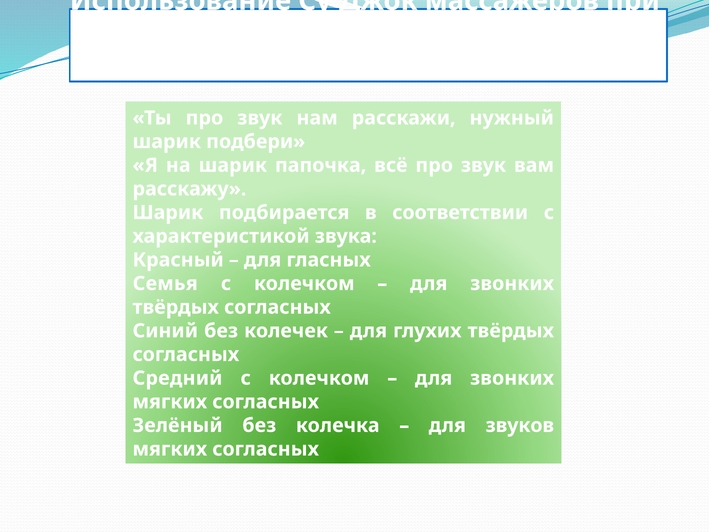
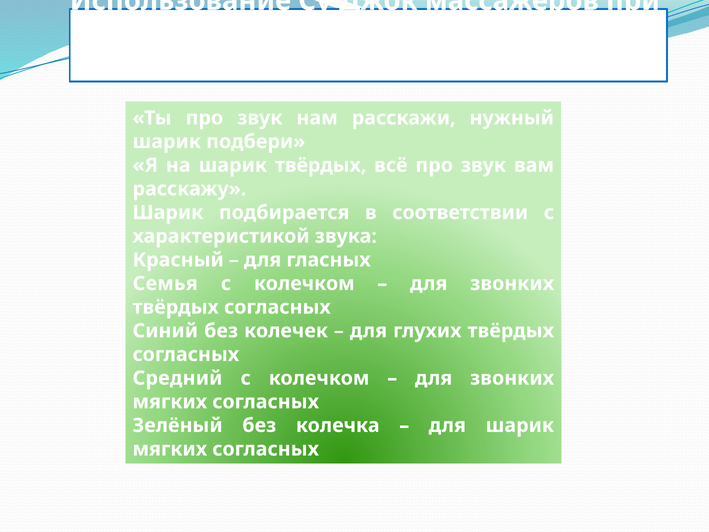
шарик папочка: папочка -> твёрдых (321, 165)
для звуков: звуков -> шарик (520, 425)
